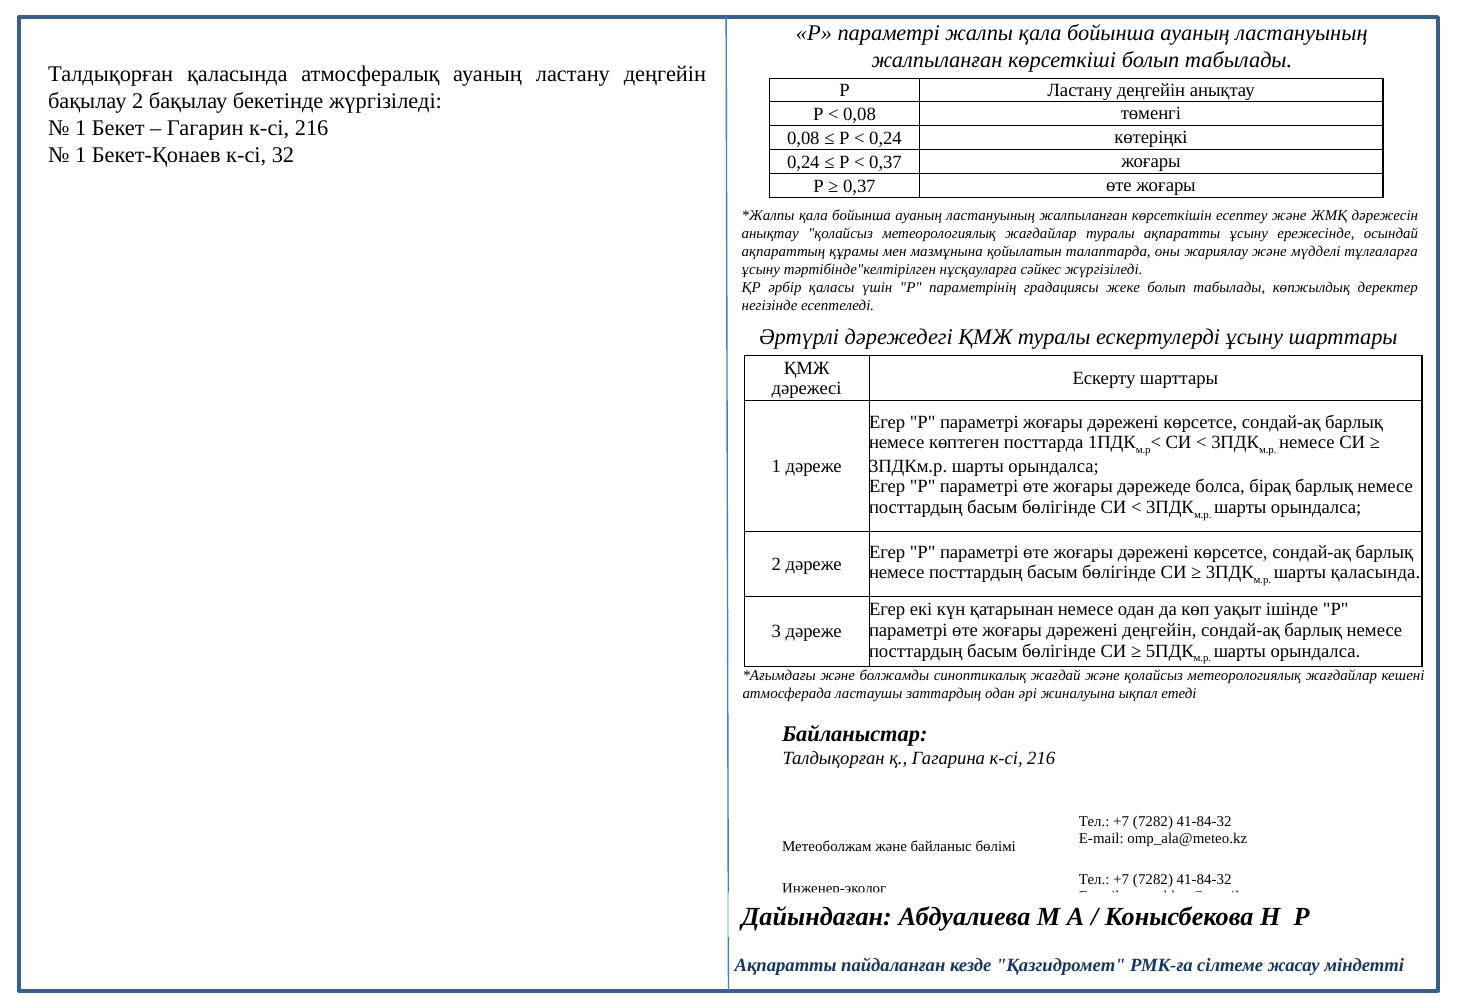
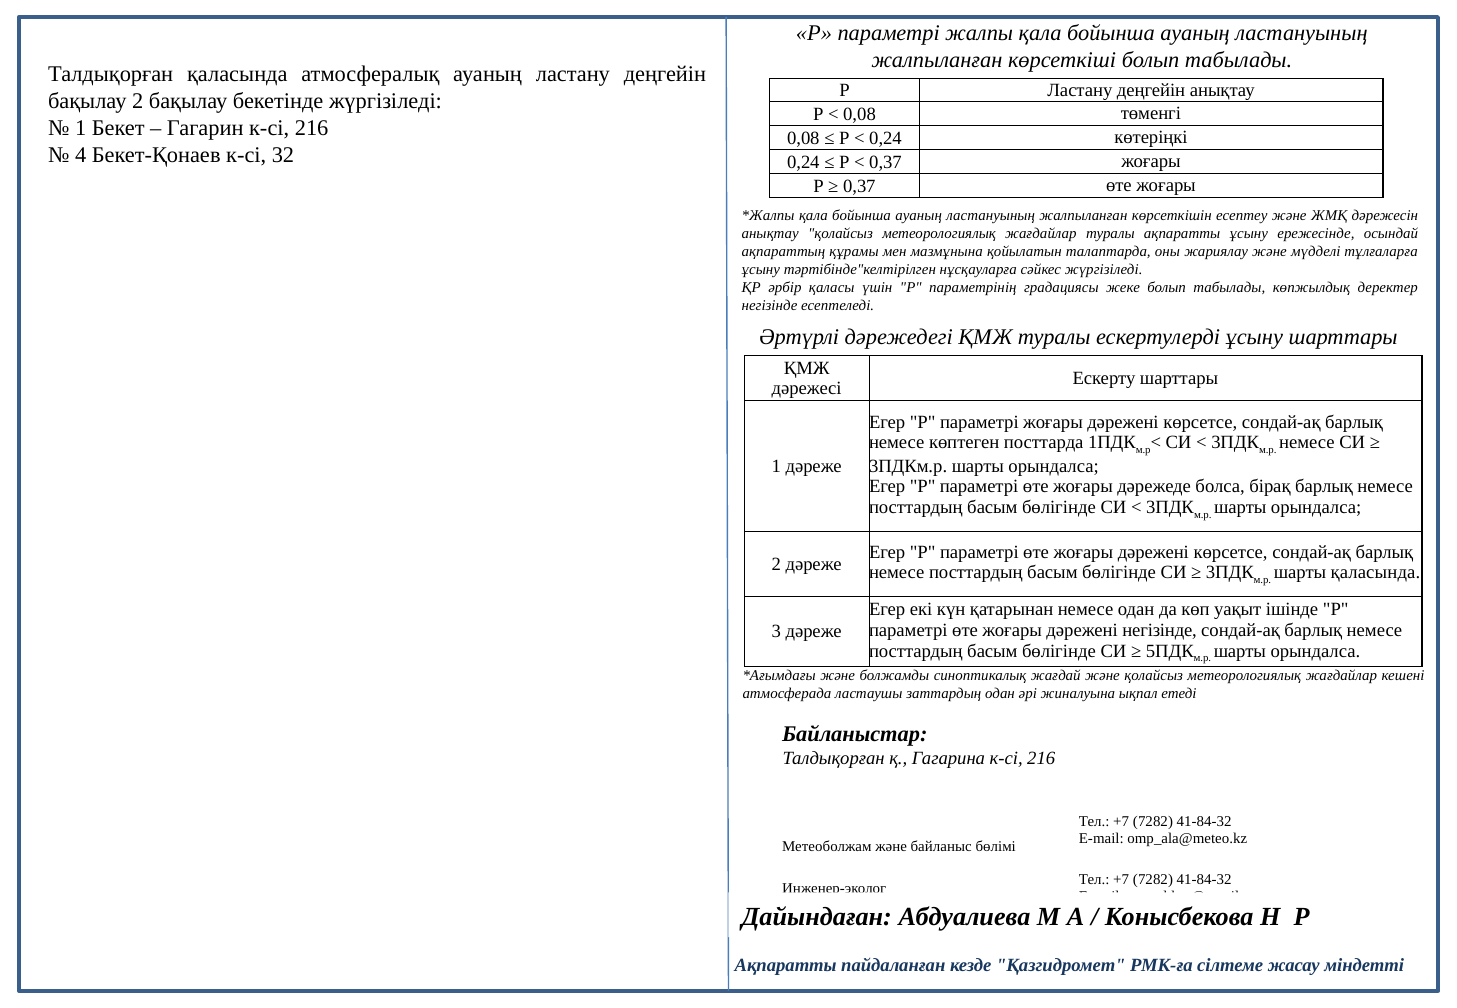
1: 1 -> 4 (81, 155)
дәрежені деңгейін: деңгейін -> негізінде (1160, 631)
